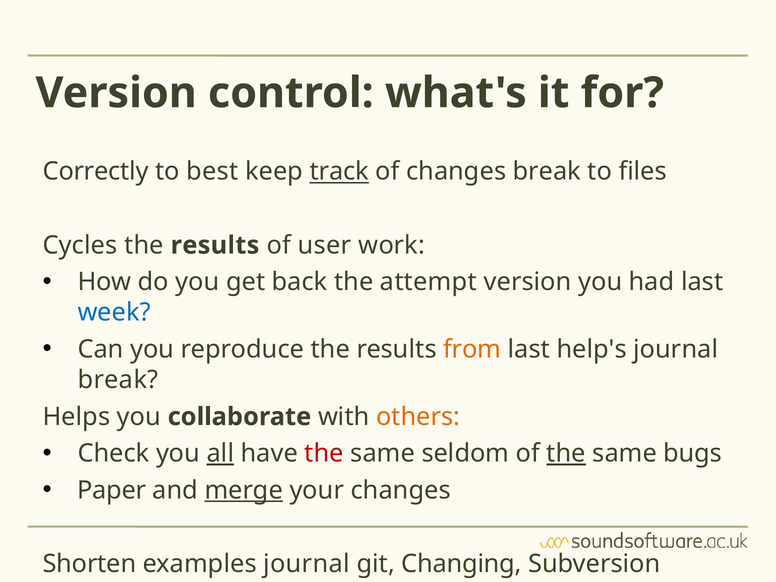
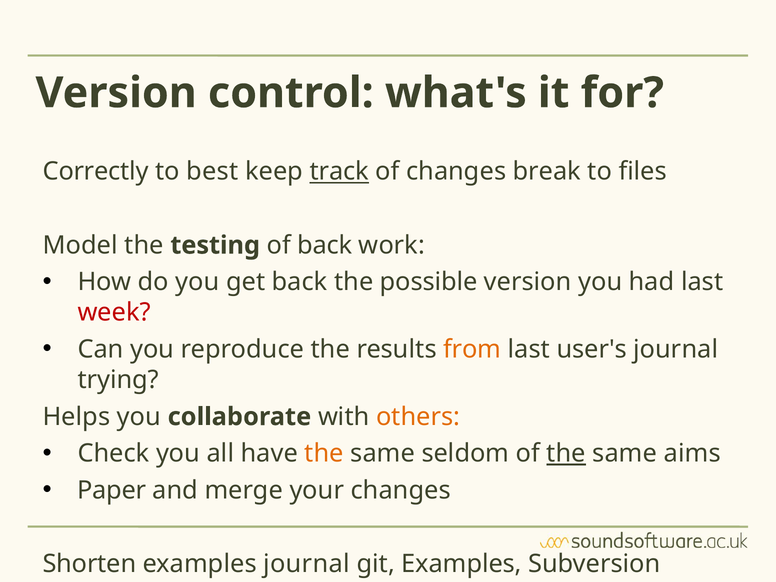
Cycles: Cycles -> Model (80, 245)
results: results -> testing (215, 245)
of user: user -> back (325, 245)
attempt: attempt -> possible (429, 282)
week colour: blue -> red (114, 313)
help's: help's -> user's (592, 349)
break: break -> trying (118, 380)
all underline: present -> none (220, 454)
the colour: red -> orange (324, 454)
bugs: bugs -> aims (692, 454)
merge underline: present -> none (244, 490)
git Changing: Changing -> Examples (462, 564)
